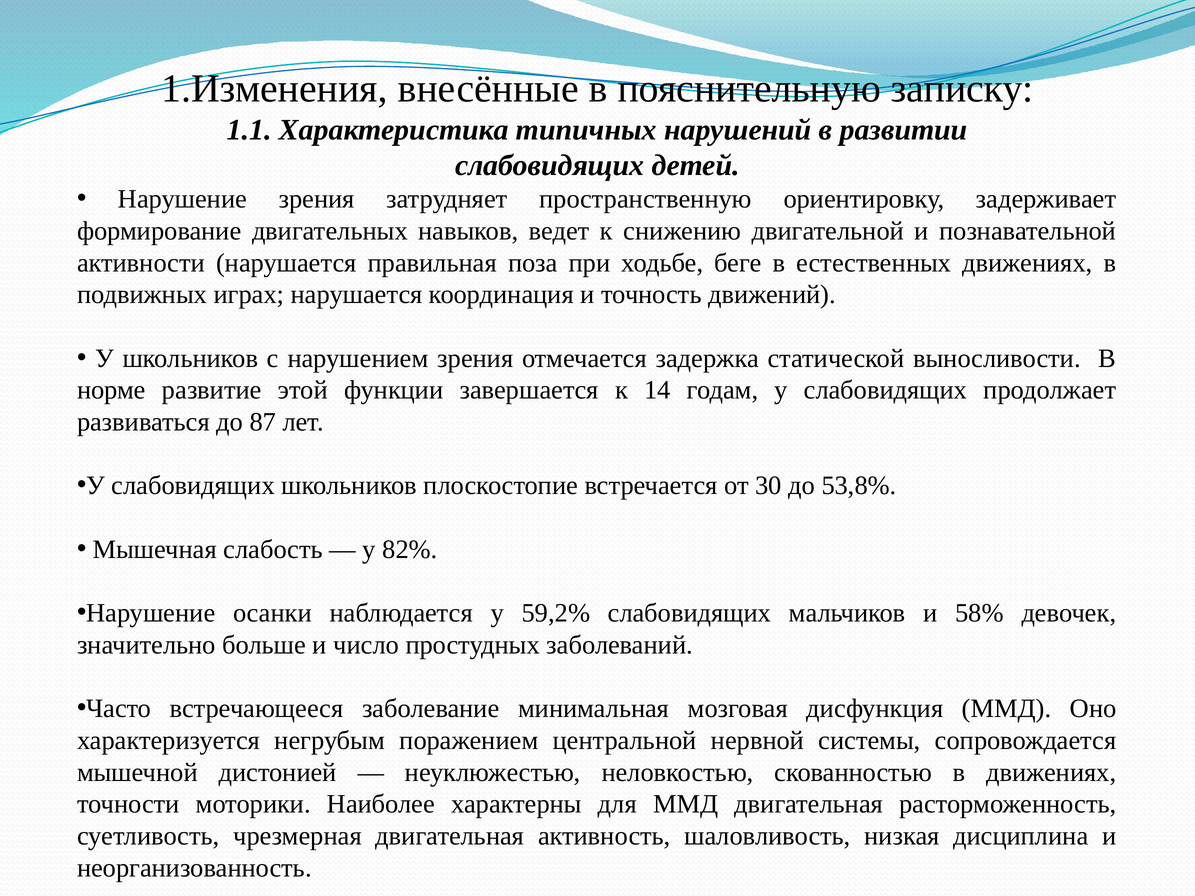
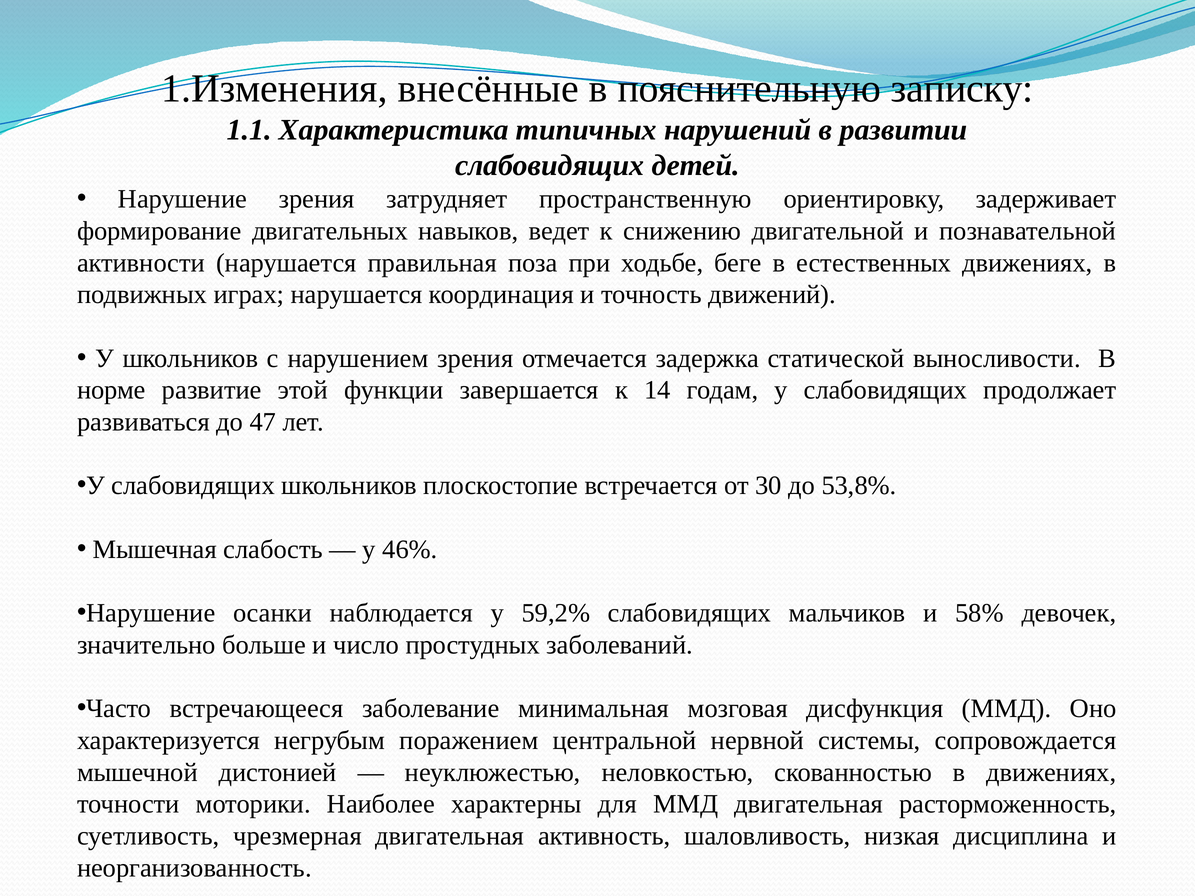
87: 87 -> 47 (263, 422)
82%: 82% -> 46% (410, 550)
